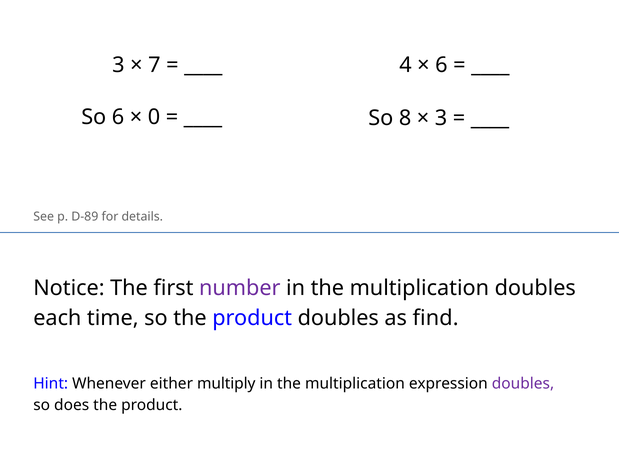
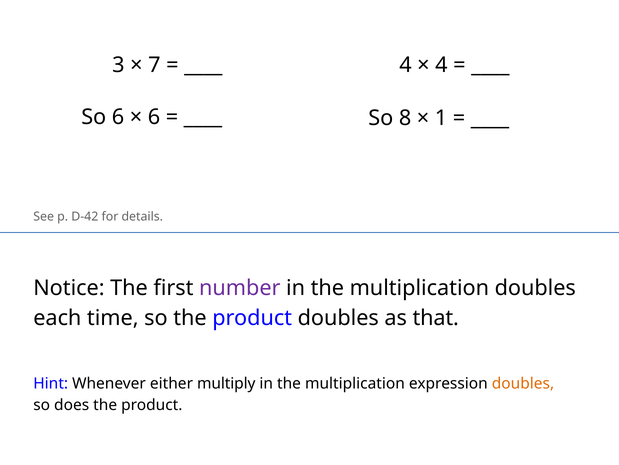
6: 6 -> 4 (441, 65)
0: 0 -> 6 (154, 117)
3: 3 -> 1 (441, 118)
D-89: D-89 -> D-42 (85, 216)
find: find -> that (436, 317)
doubles colour: purple -> orange (523, 383)
